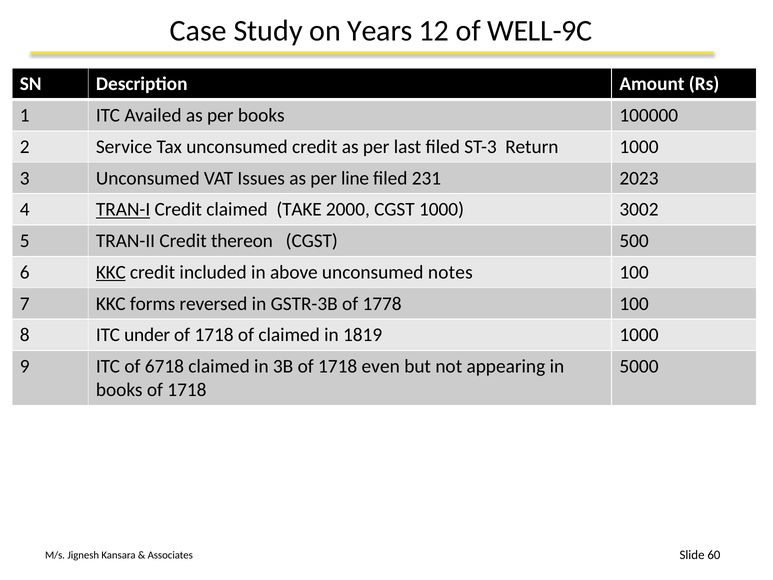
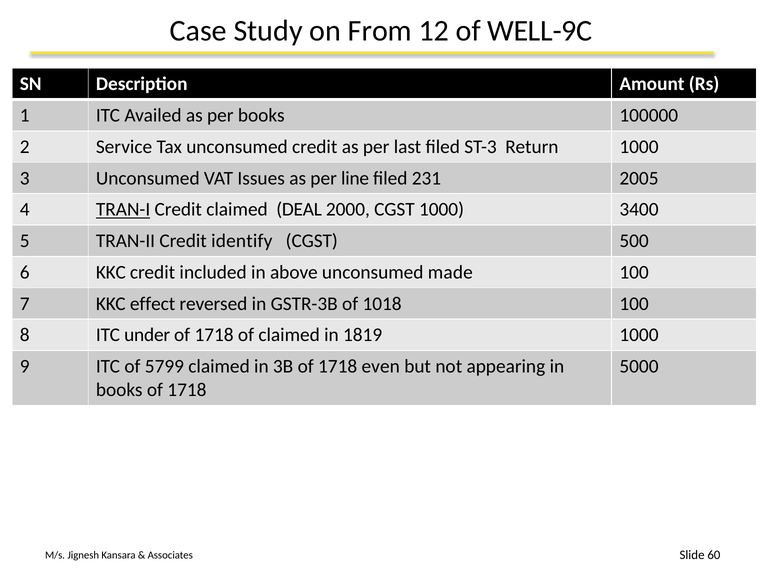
Years: Years -> From (380, 31)
2023: 2023 -> 2005 (639, 178)
TAKE: TAKE -> DEAL (299, 209)
3002: 3002 -> 3400 (639, 209)
thereon: thereon -> identify (242, 241)
KKC underline: present -> none (111, 272)
notes: notes -> made (450, 272)
forms: forms -> effect (153, 303)
1778: 1778 -> 1018 (382, 303)
6718: 6718 -> 5799 (164, 366)
